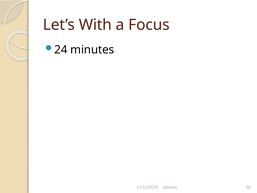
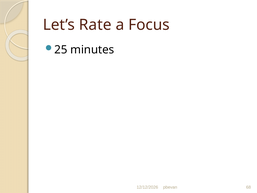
With: With -> Rate (95, 25)
24: 24 -> 25 (61, 50)
